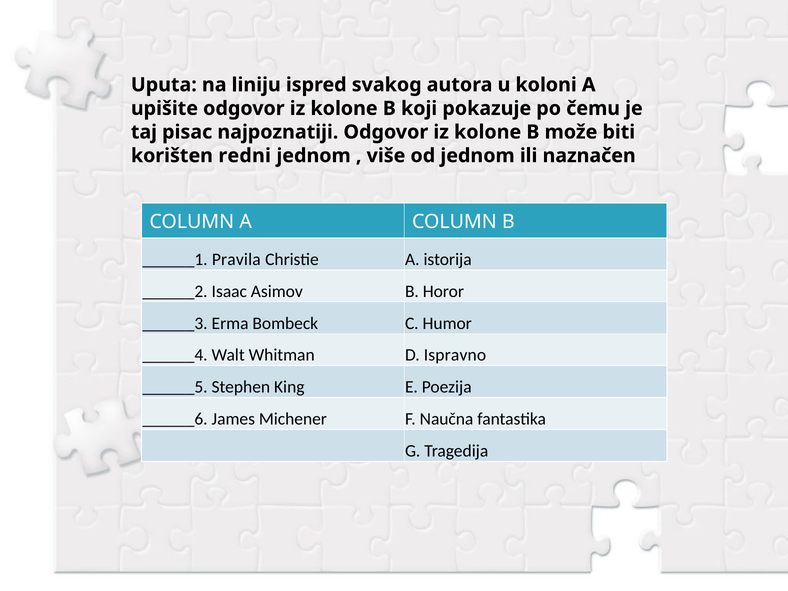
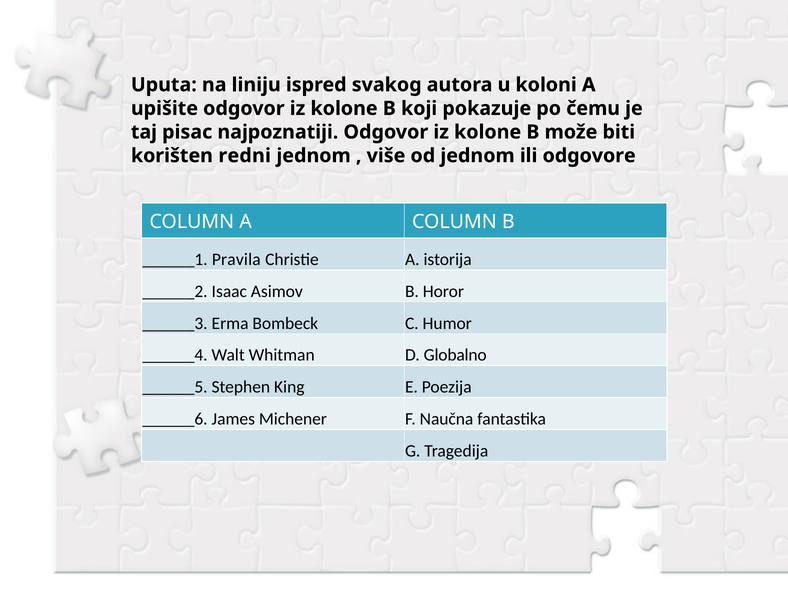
naznačen: naznačen -> odgovore (589, 156)
Ispravno: Ispravno -> Globalno (455, 355)
